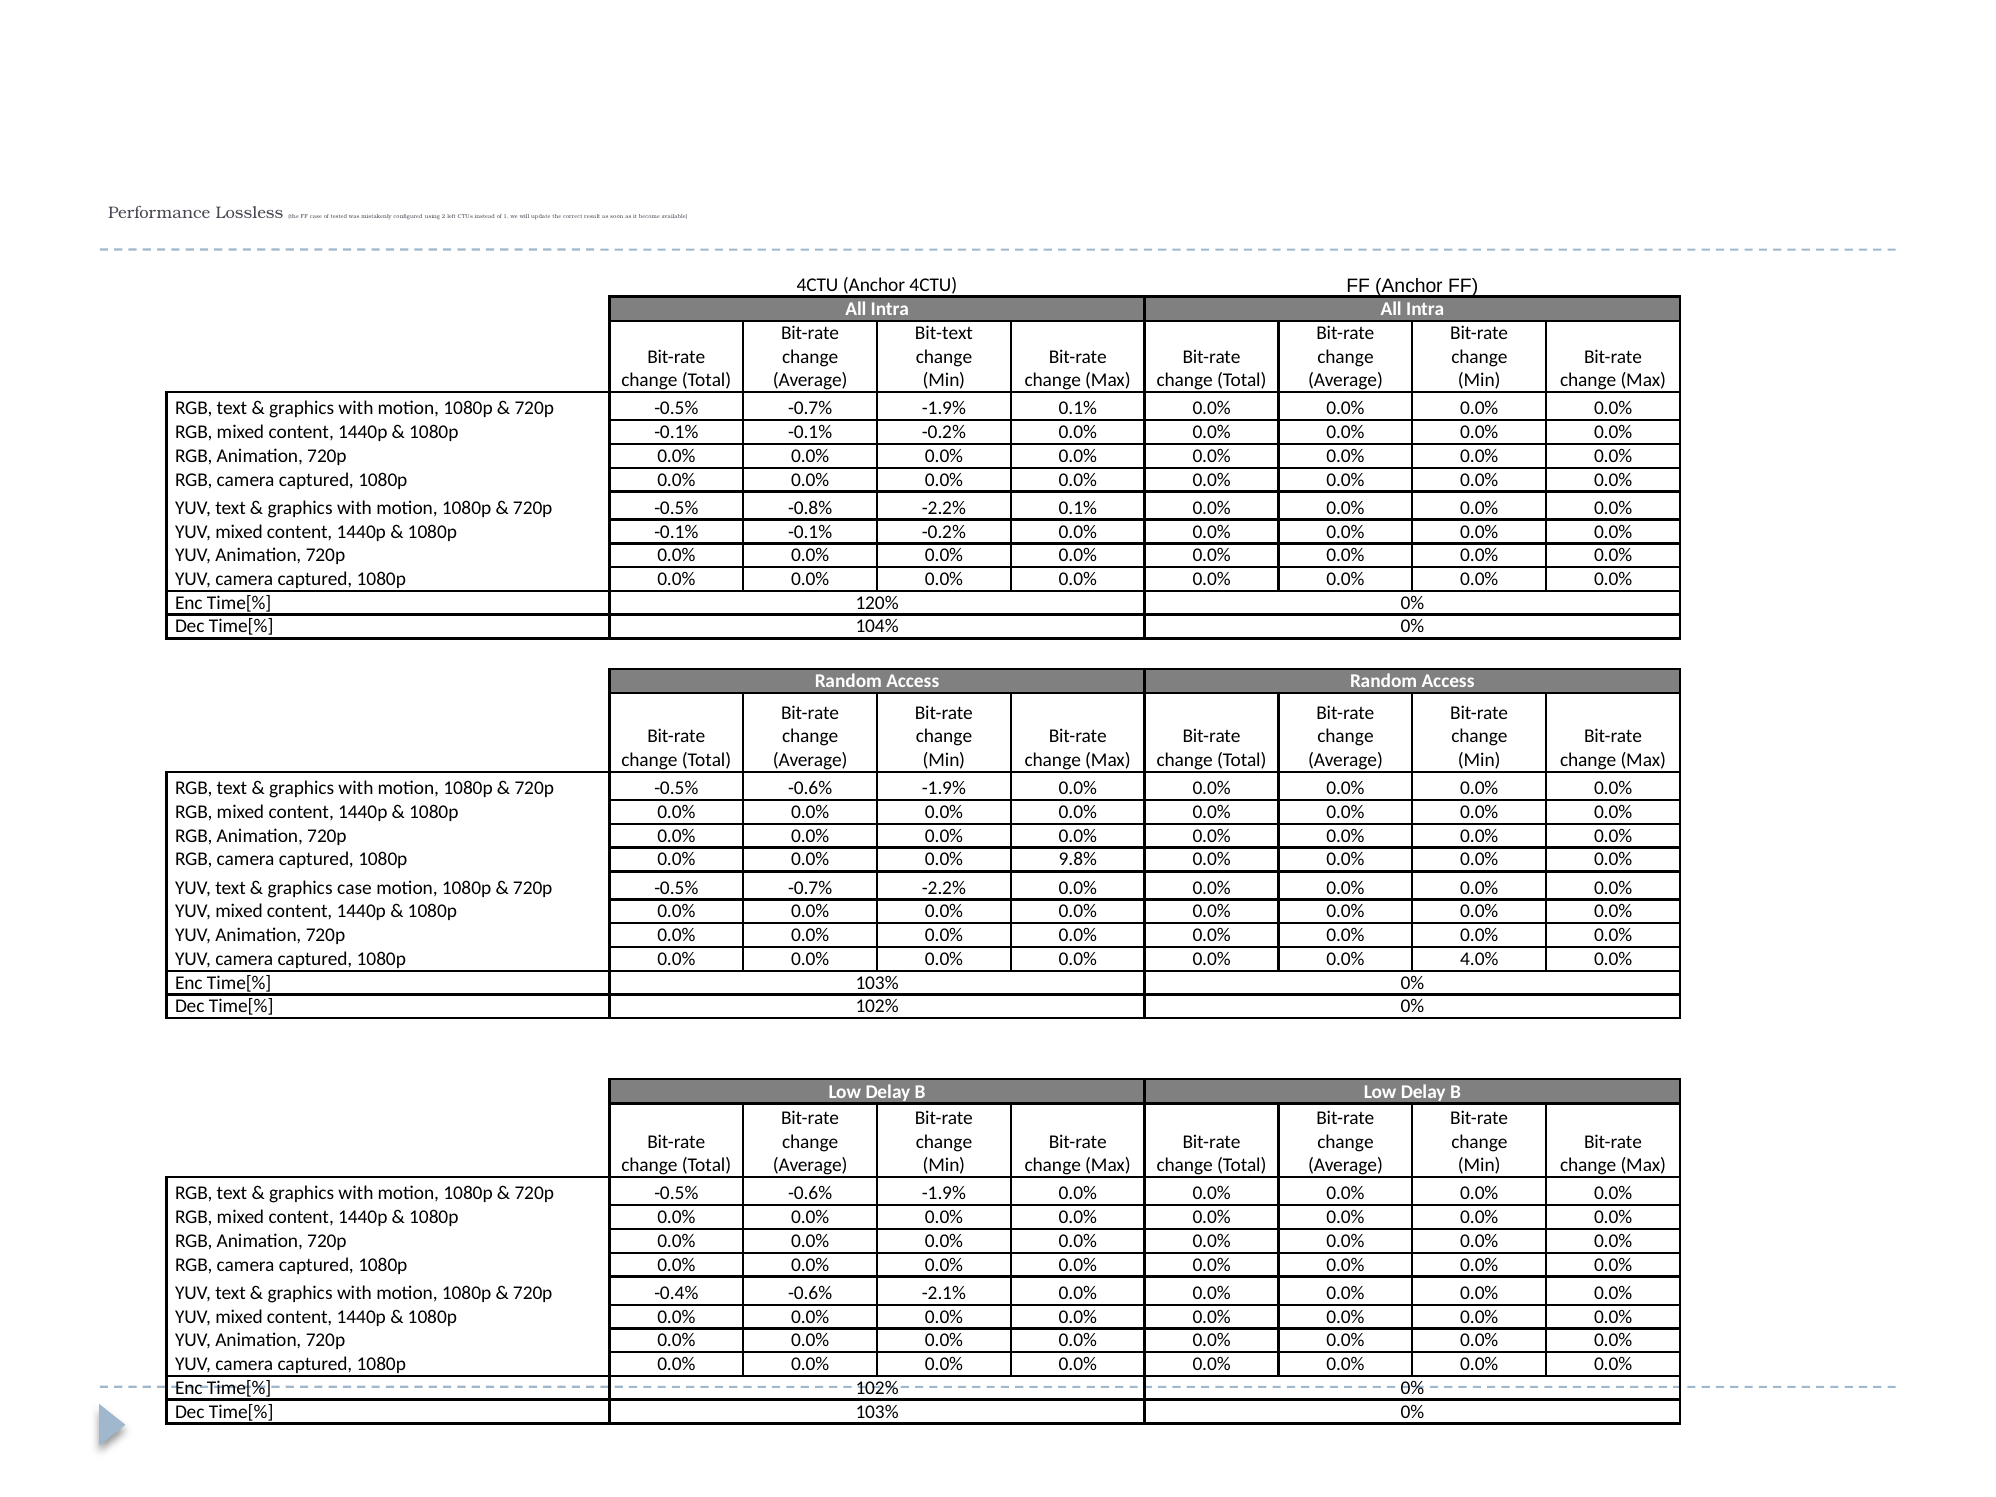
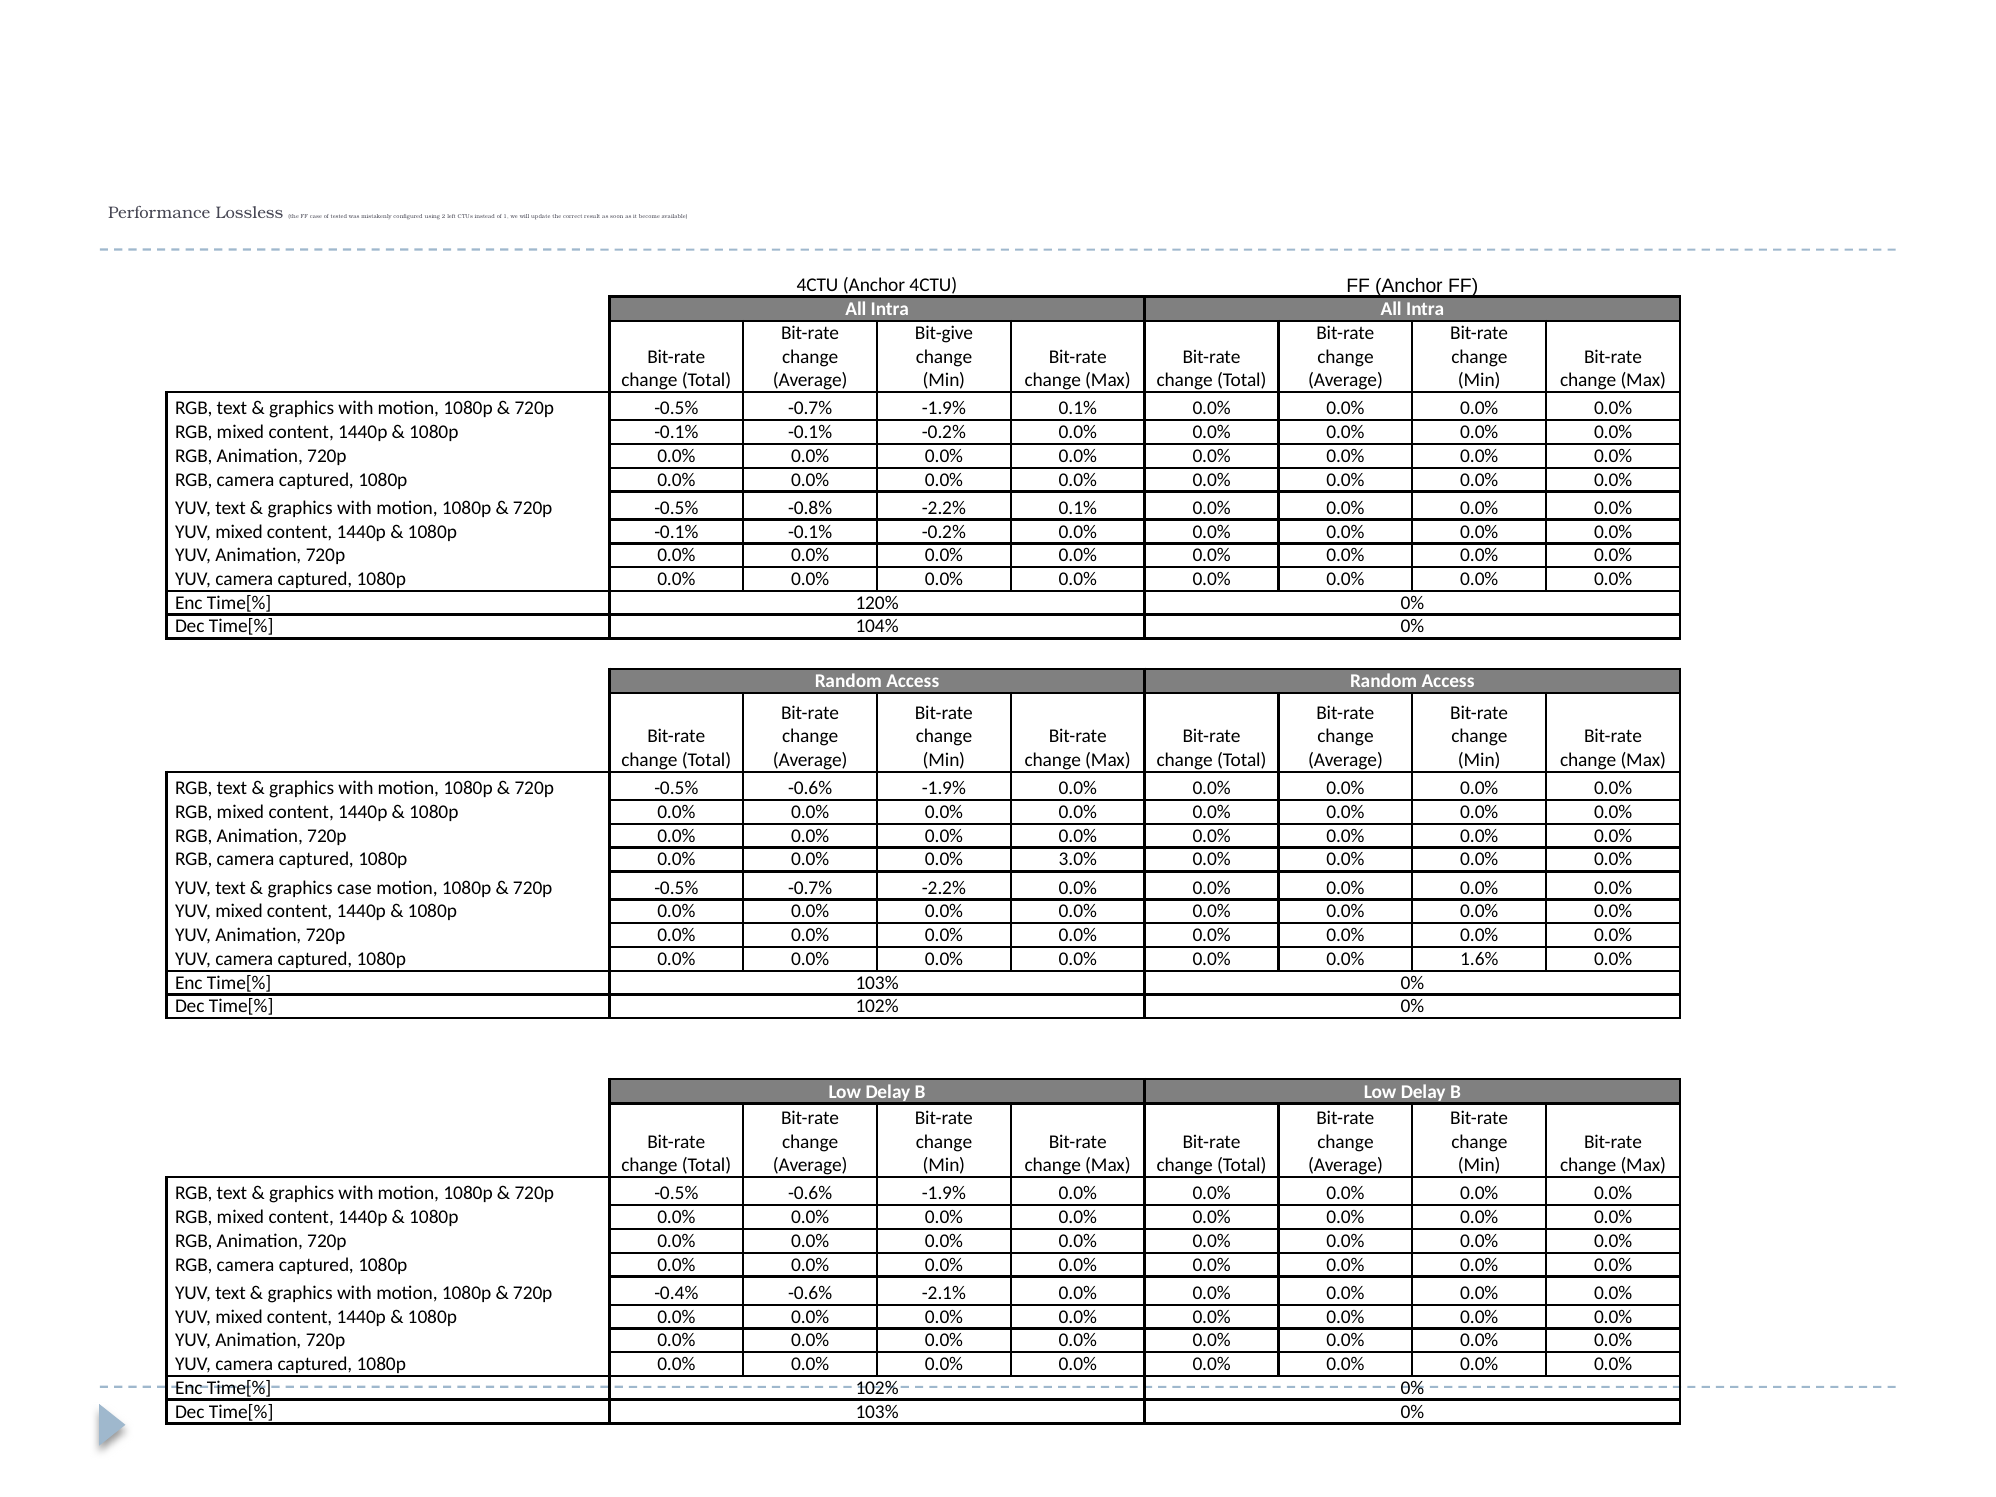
Bit-text: Bit-text -> Bit-give (944, 333)
9.8%: 9.8% -> 3.0% (1078, 860)
4.0%: 4.0% -> 1.6% (1479, 959)
